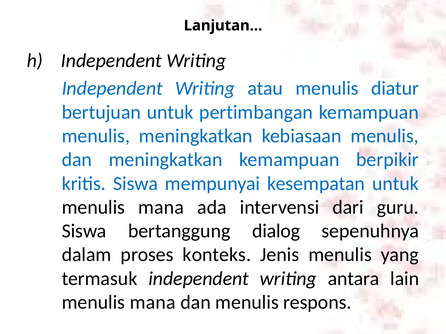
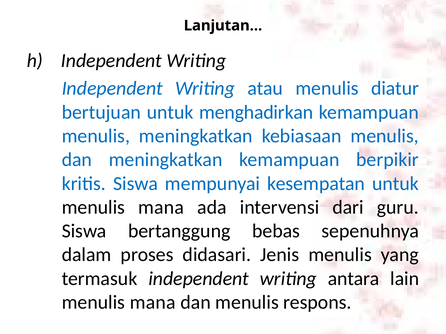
pertimbangan: pertimbangan -> menghadirkan (256, 112)
dialog: dialog -> bebas (276, 231)
konteks: konteks -> didasari (217, 255)
